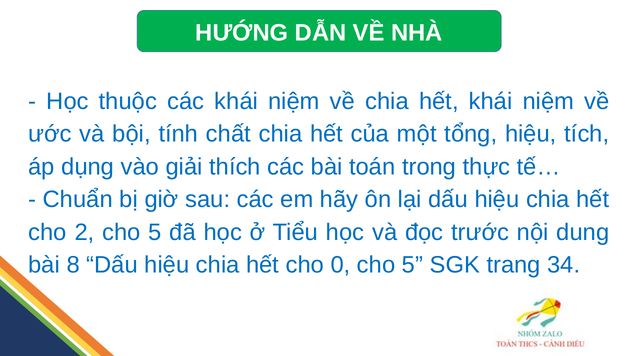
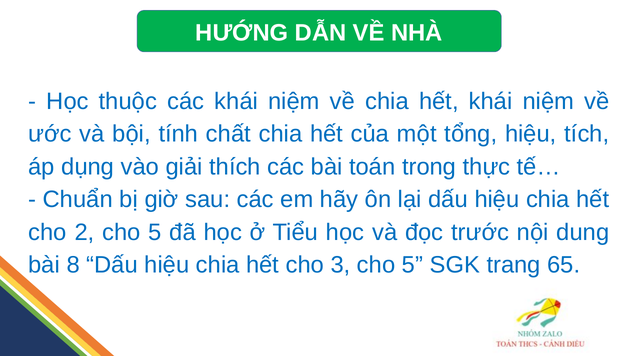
0: 0 -> 3 (341, 265)
34: 34 -> 65 (564, 265)
